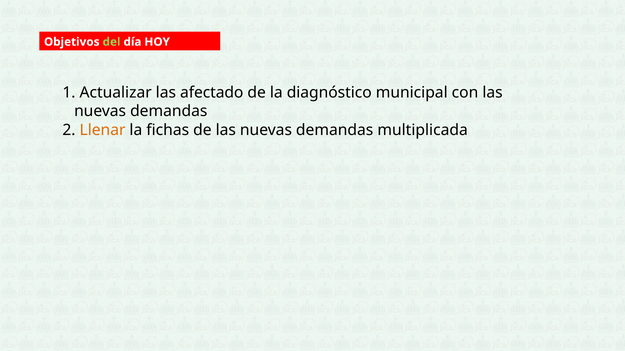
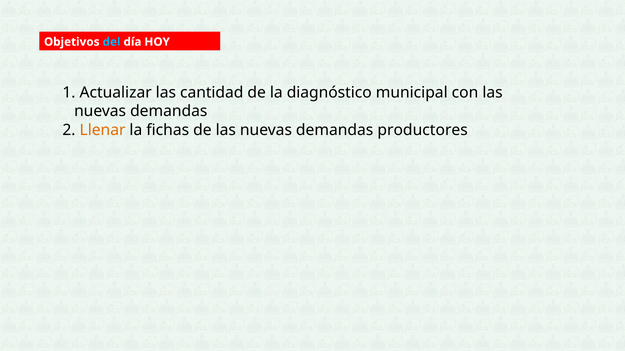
del colour: light green -> light blue (111, 42)
afectado: afectado -> cantidad (212, 93)
multiplicada: multiplicada -> productores (423, 130)
